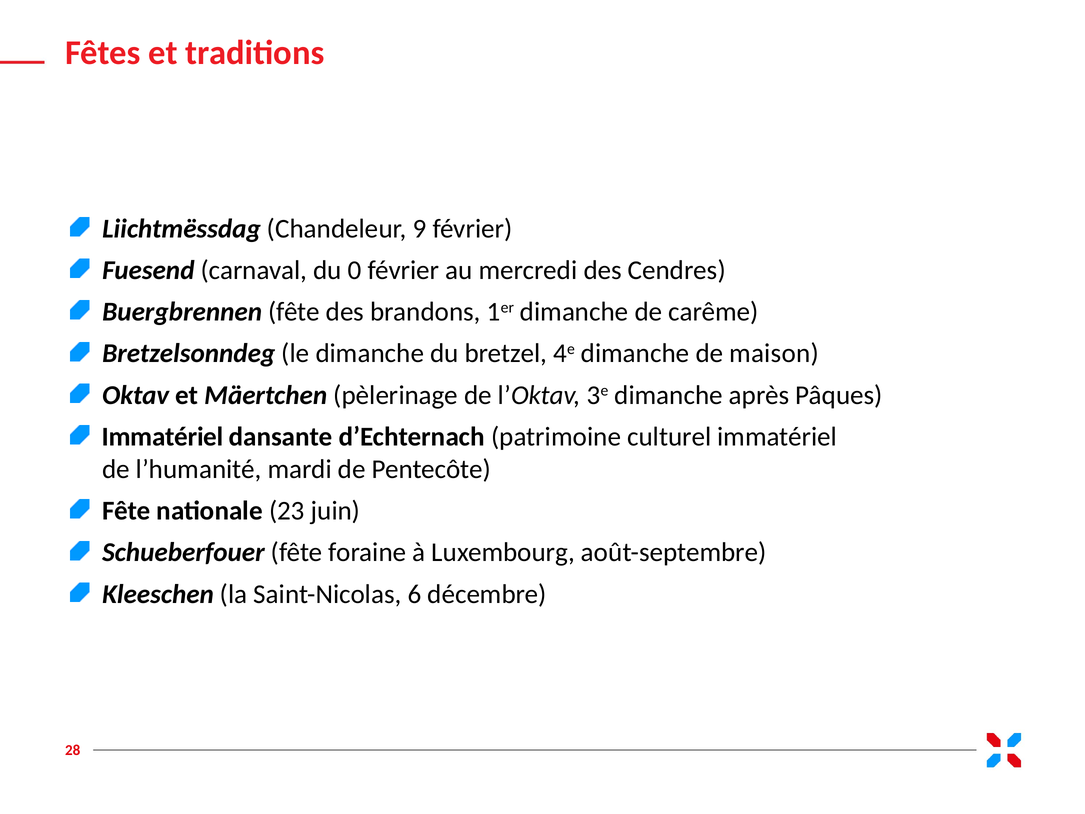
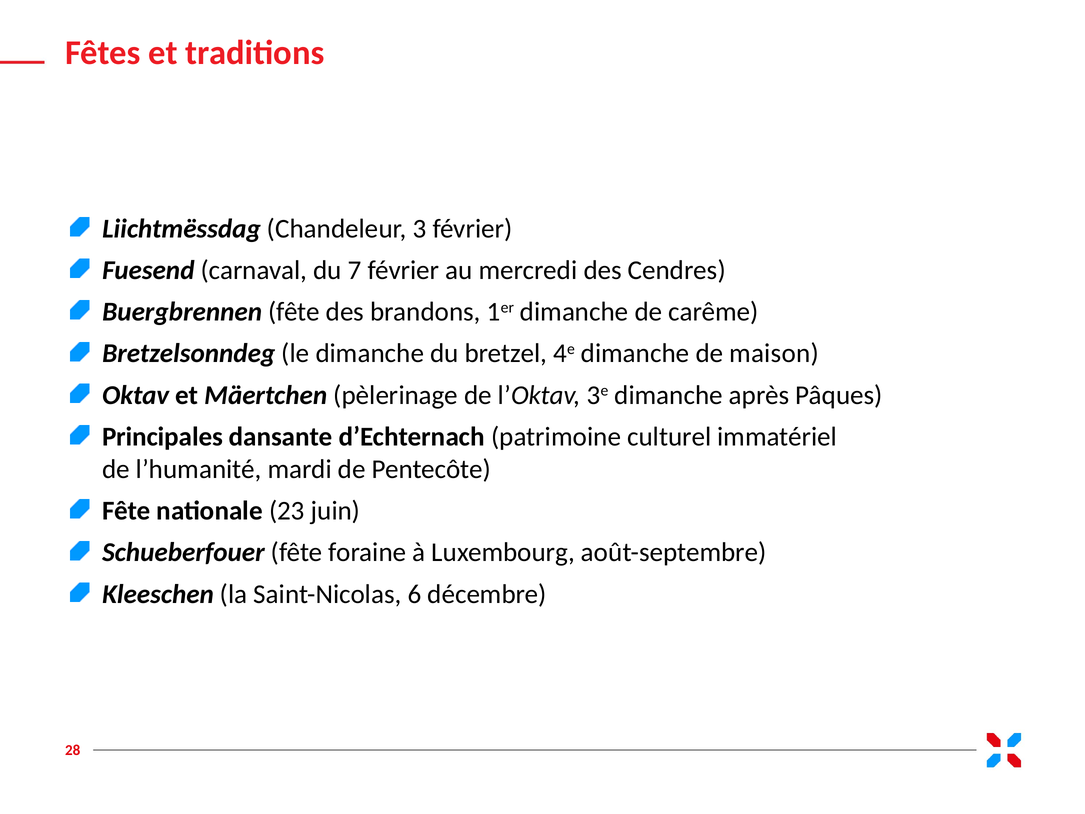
9: 9 -> 3 (420, 229)
0: 0 -> 7 (355, 270)
Immatériel: Immatériel -> Principales (163, 437)
